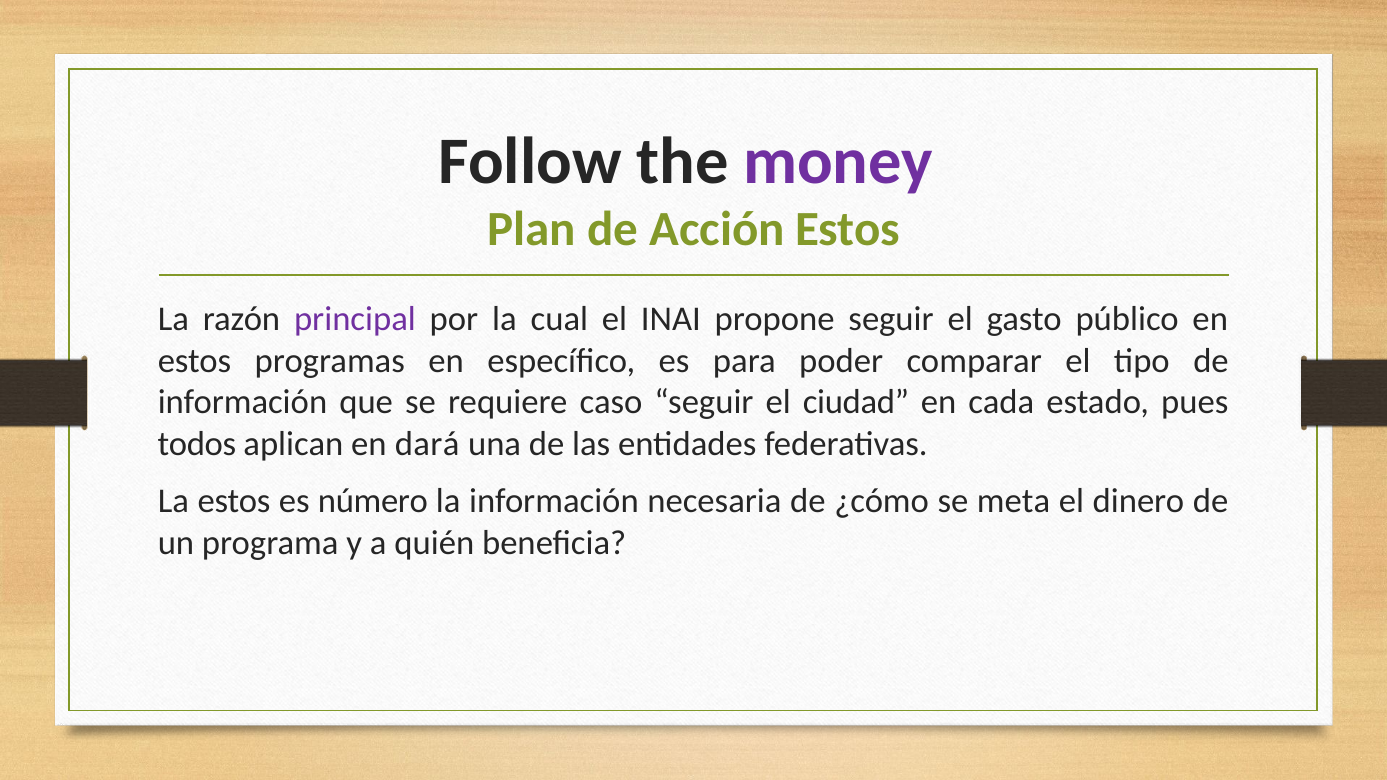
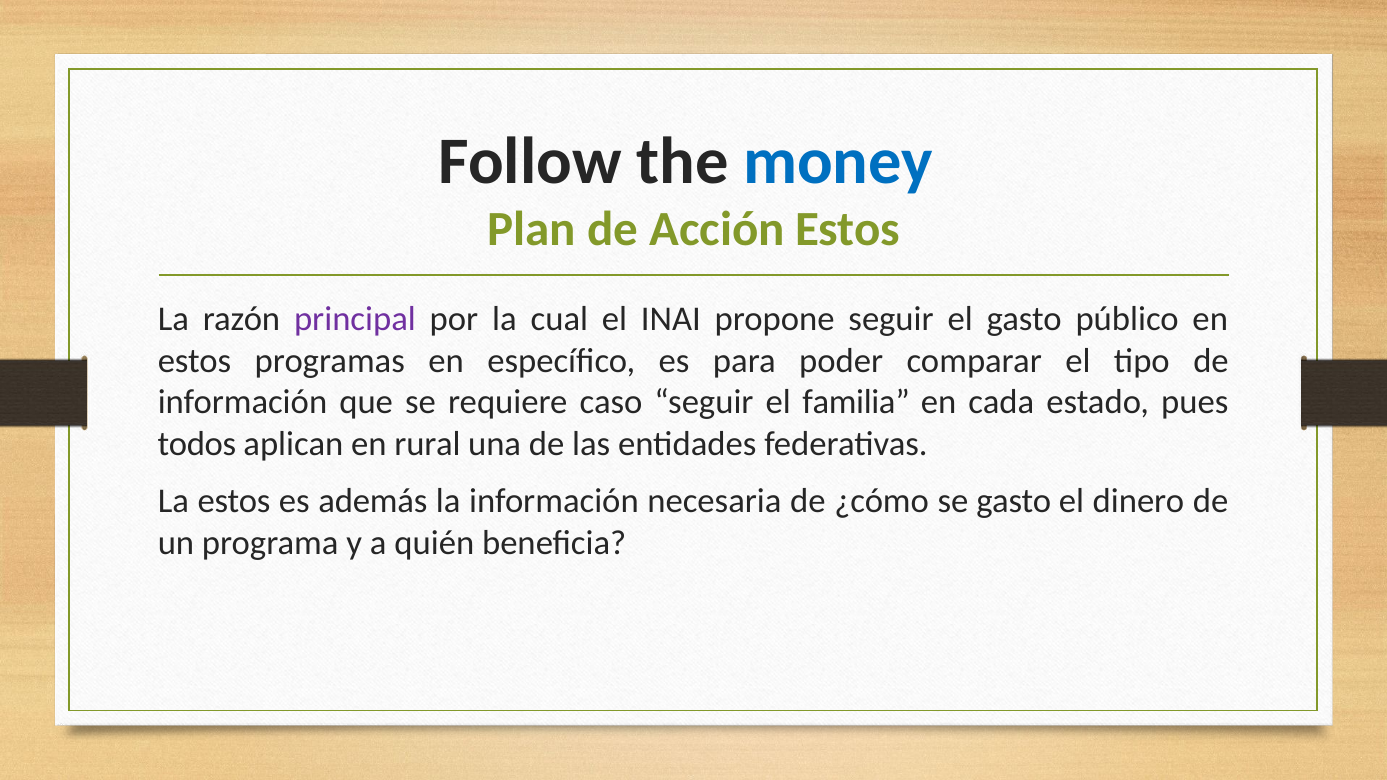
money colour: purple -> blue (838, 161)
ciudad: ciudad -> familia (856, 403)
dará: dará -> rural (427, 444)
número: número -> además (373, 501)
se meta: meta -> gasto (1014, 501)
